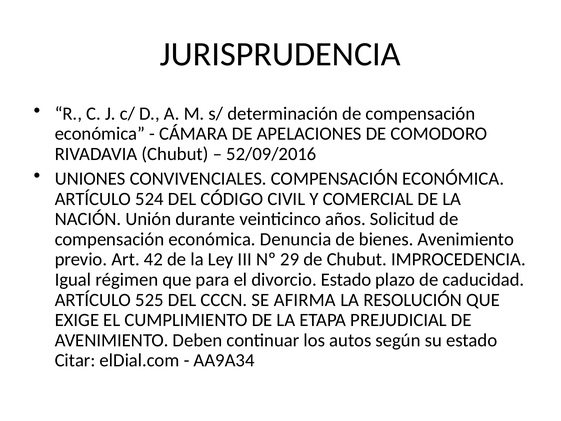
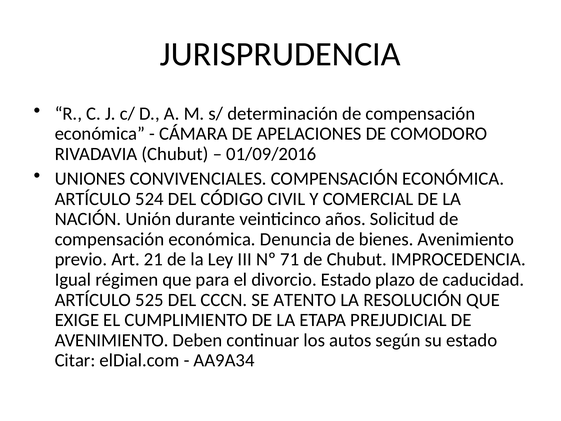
52/09/2016: 52/09/2016 -> 01/09/2016 (271, 154)
42: 42 -> 21 (153, 259)
29: 29 -> 71 (290, 259)
AFIRMA: AFIRMA -> ATENTO (305, 300)
